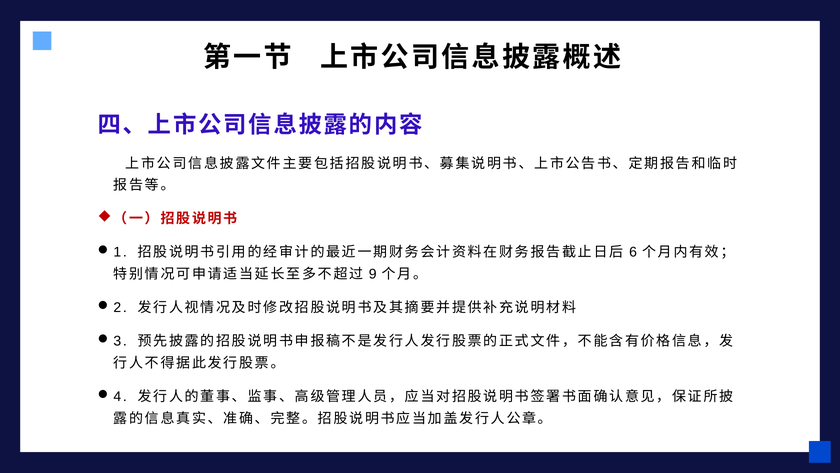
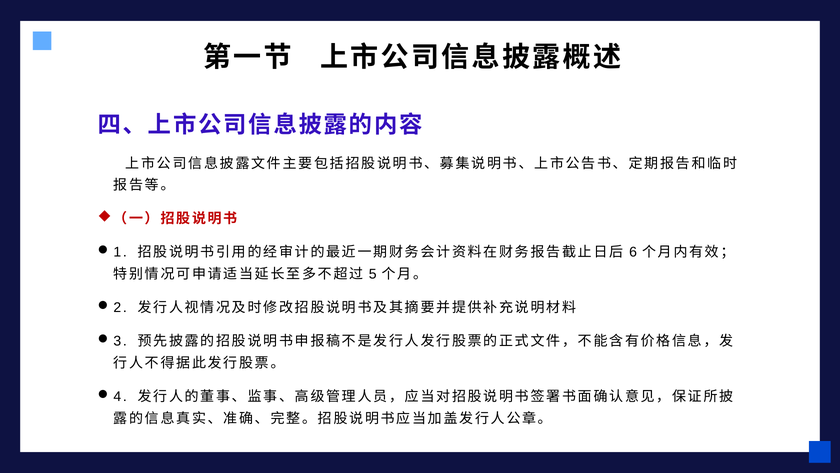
9: 9 -> 5 (373, 274)
